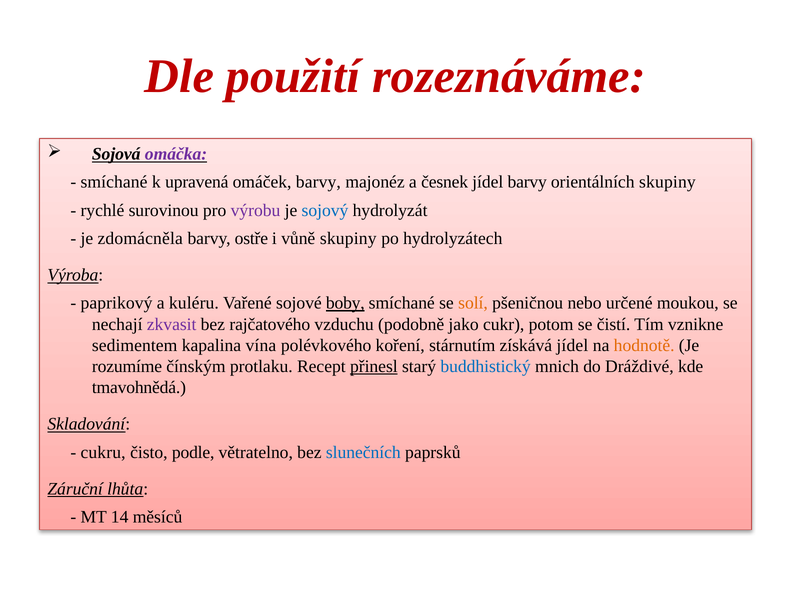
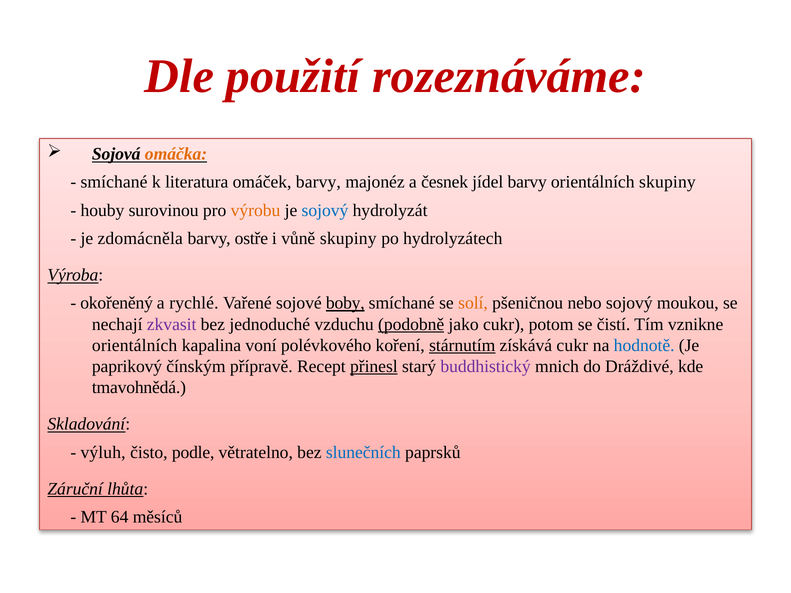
omáčka colour: purple -> orange (176, 154)
upravená: upravená -> literatura (197, 182)
rychlé: rychlé -> houby (102, 210)
výrobu colour: purple -> orange (256, 210)
paprikový: paprikový -> okořeněný (117, 303)
kuléru: kuléru -> rychlé (194, 303)
nebo určené: určené -> sojový (629, 303)
rajčatového: rajčatového -> jednoduché (270, 324)
podobně underline: none -> present (411, 324)
sedimentem: sedimentem -> orientálních (135, 345)
vína: vína -> voní (261, 345)
stárnutím underline: none -> present (462, 345)
získává jídel: jídel -> cukr (572, 345)
hodnotě colour: orange -> blue (644, 345)
rozumíme: rozumíme -> paprikový (127, 367)
protlaku: protlaku -> přípravě (261, 367)
buddhistický colour: blue -> purple (486, 367)
cukru: cukru -> výluh (103, 452)
14: 14 -> 64 (120, 517)
